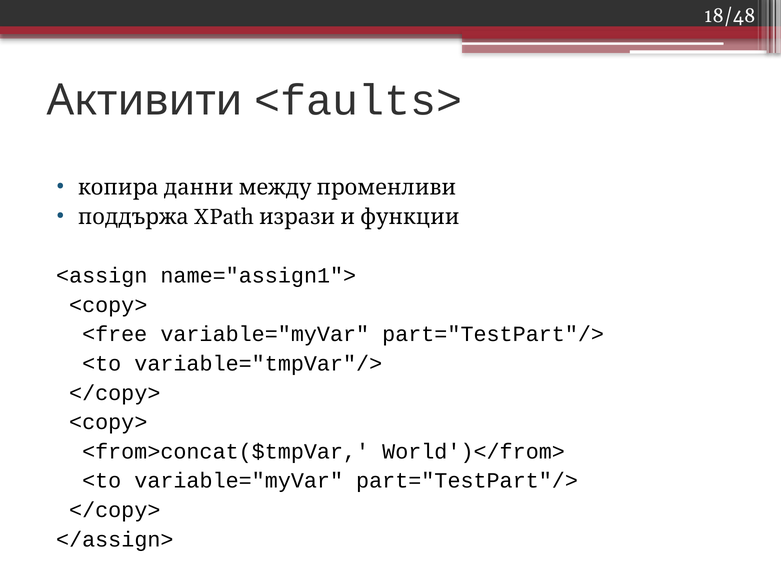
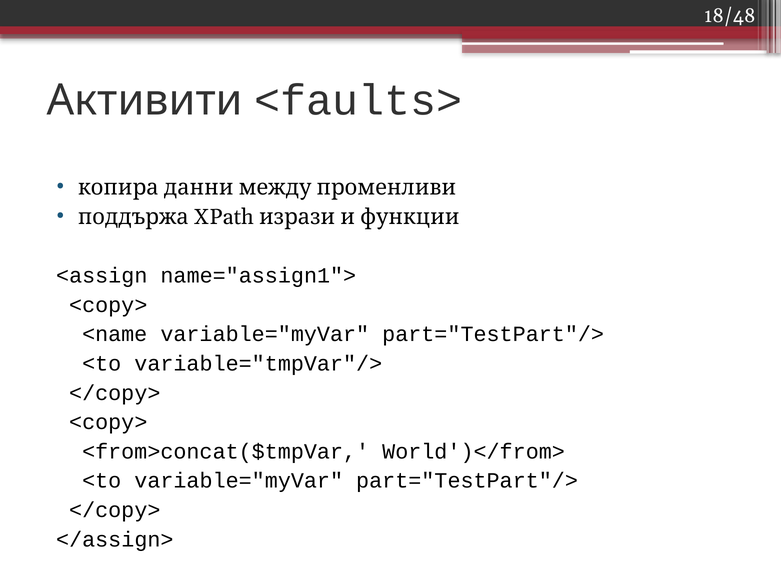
<free: <free -> <name (115, 334)
